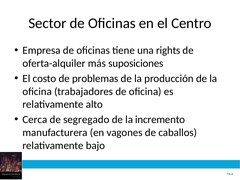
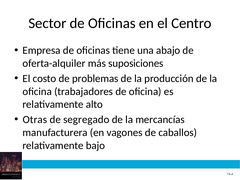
rights: rights -> abajo (168, 50)
Cerca: Cerca -> Otras (35, 120)
incremento: incremento -> mercancías (160, 120)
